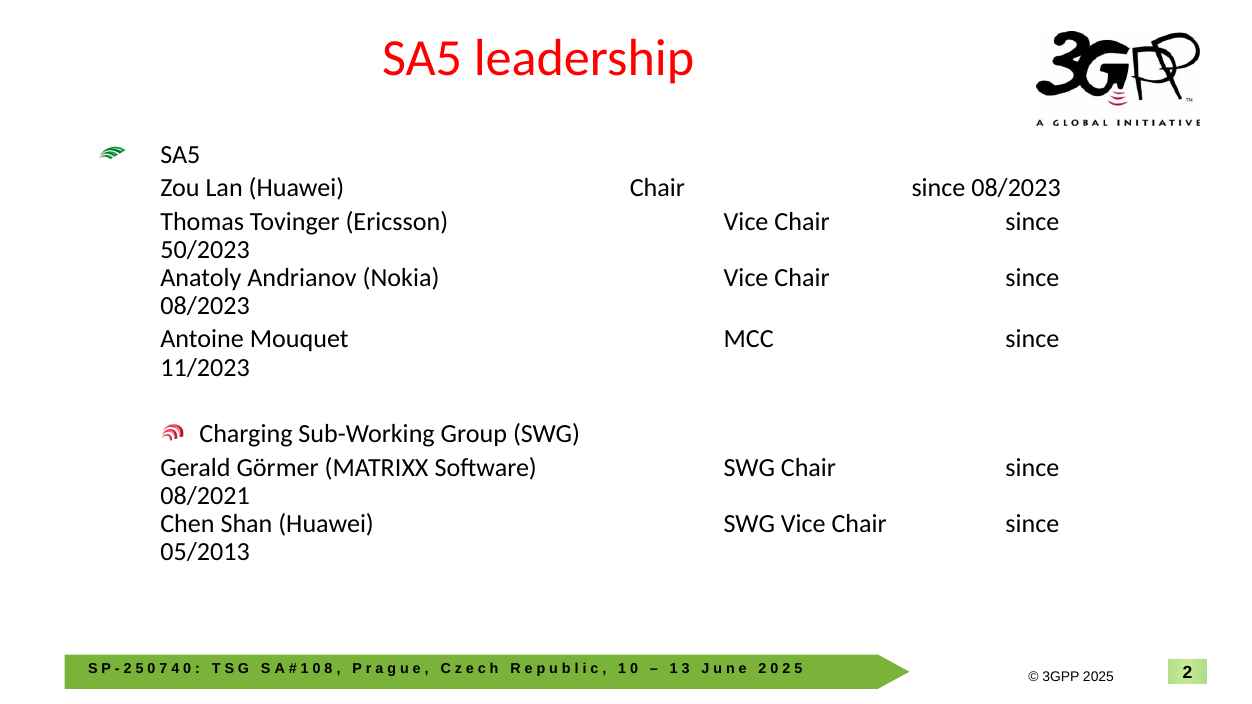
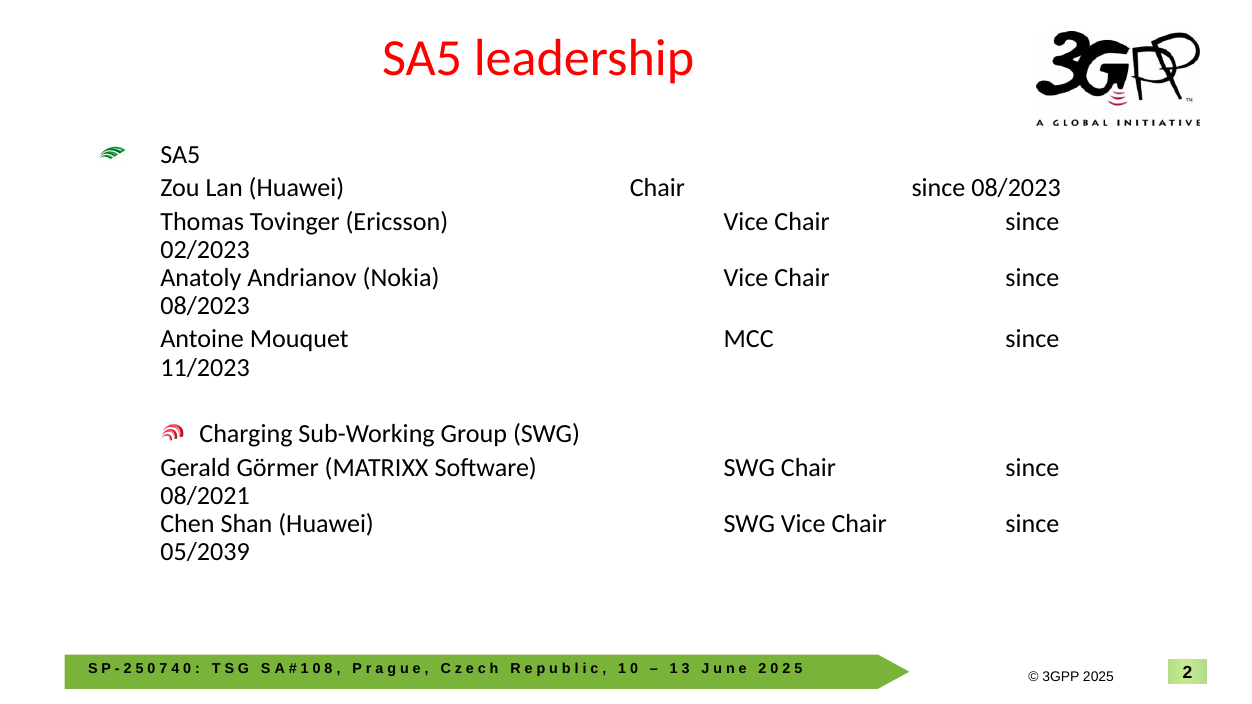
50/2023: 50/2023 -> 02/2023 (205, 250)
05/2013: 05/2013 -> 05/2039 (205, 552)
